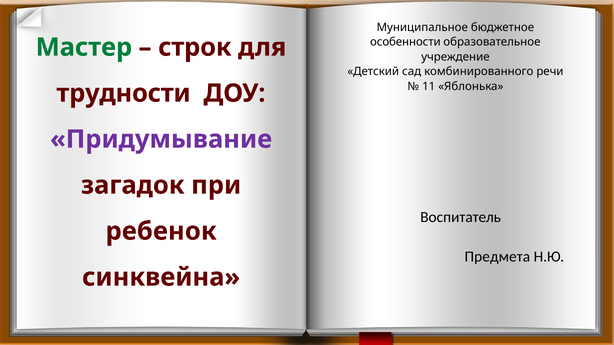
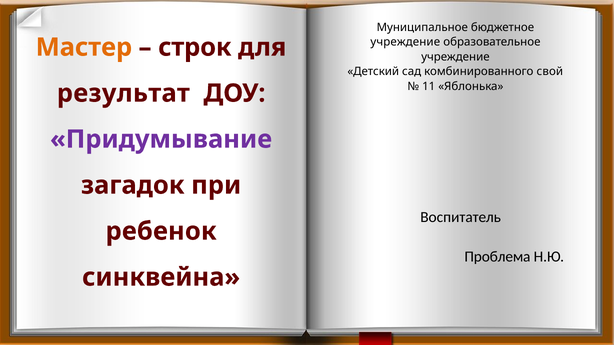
особенности: особенности -> учреждение (405, 42)
Мастер colour: green -> orange (84, 47)
речи: речи -> свой (550, 72)
трудности: трудности -> результат (123, 93)
Предмета: Предмета -> Проблема (497, 257)
